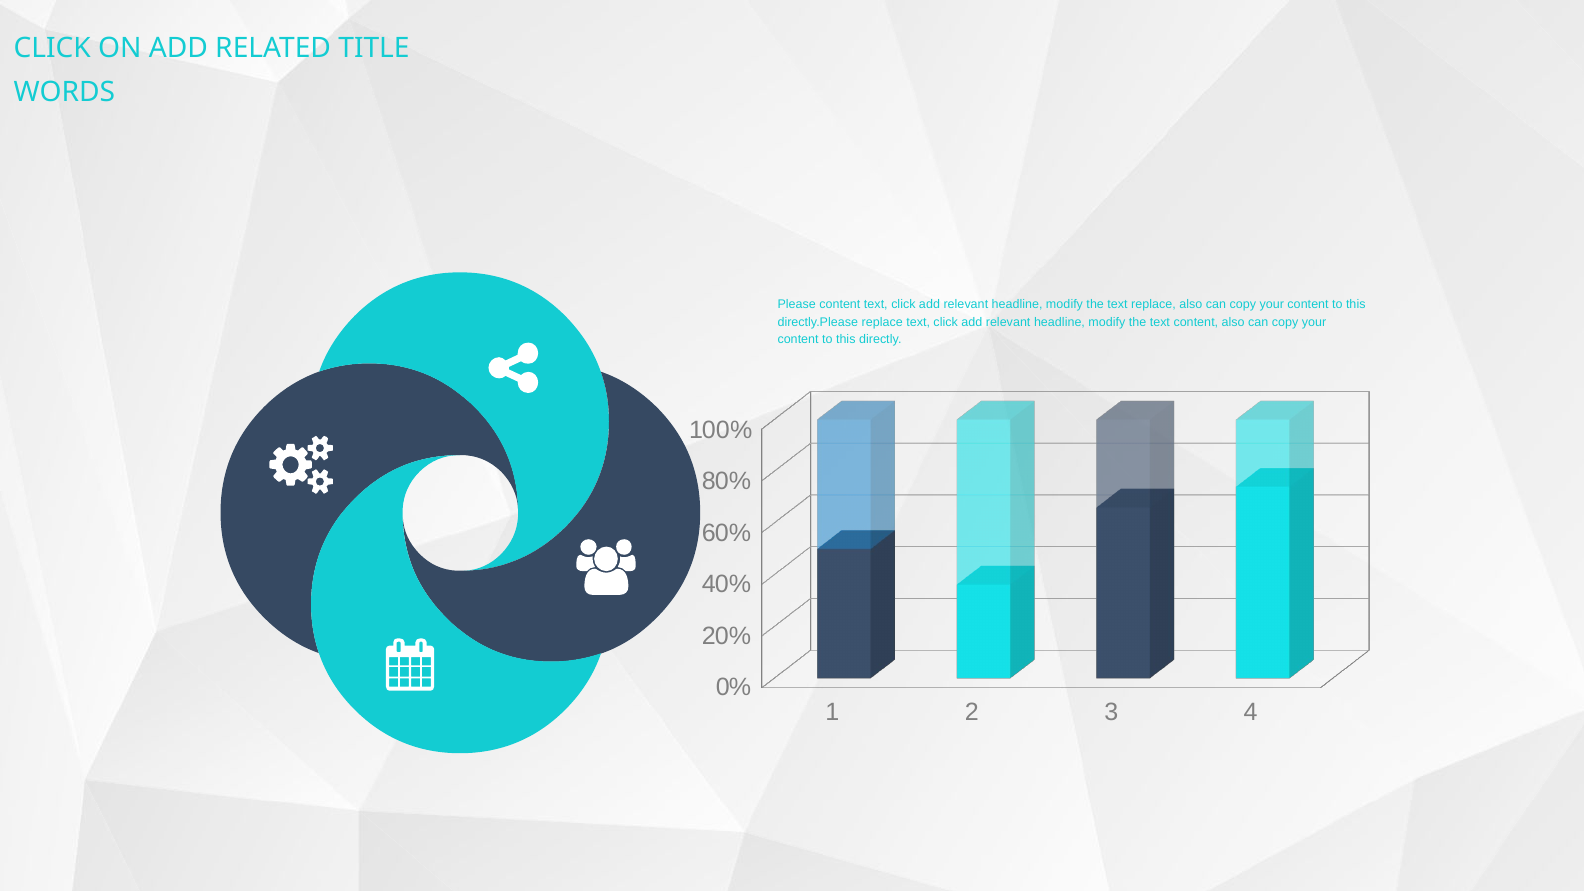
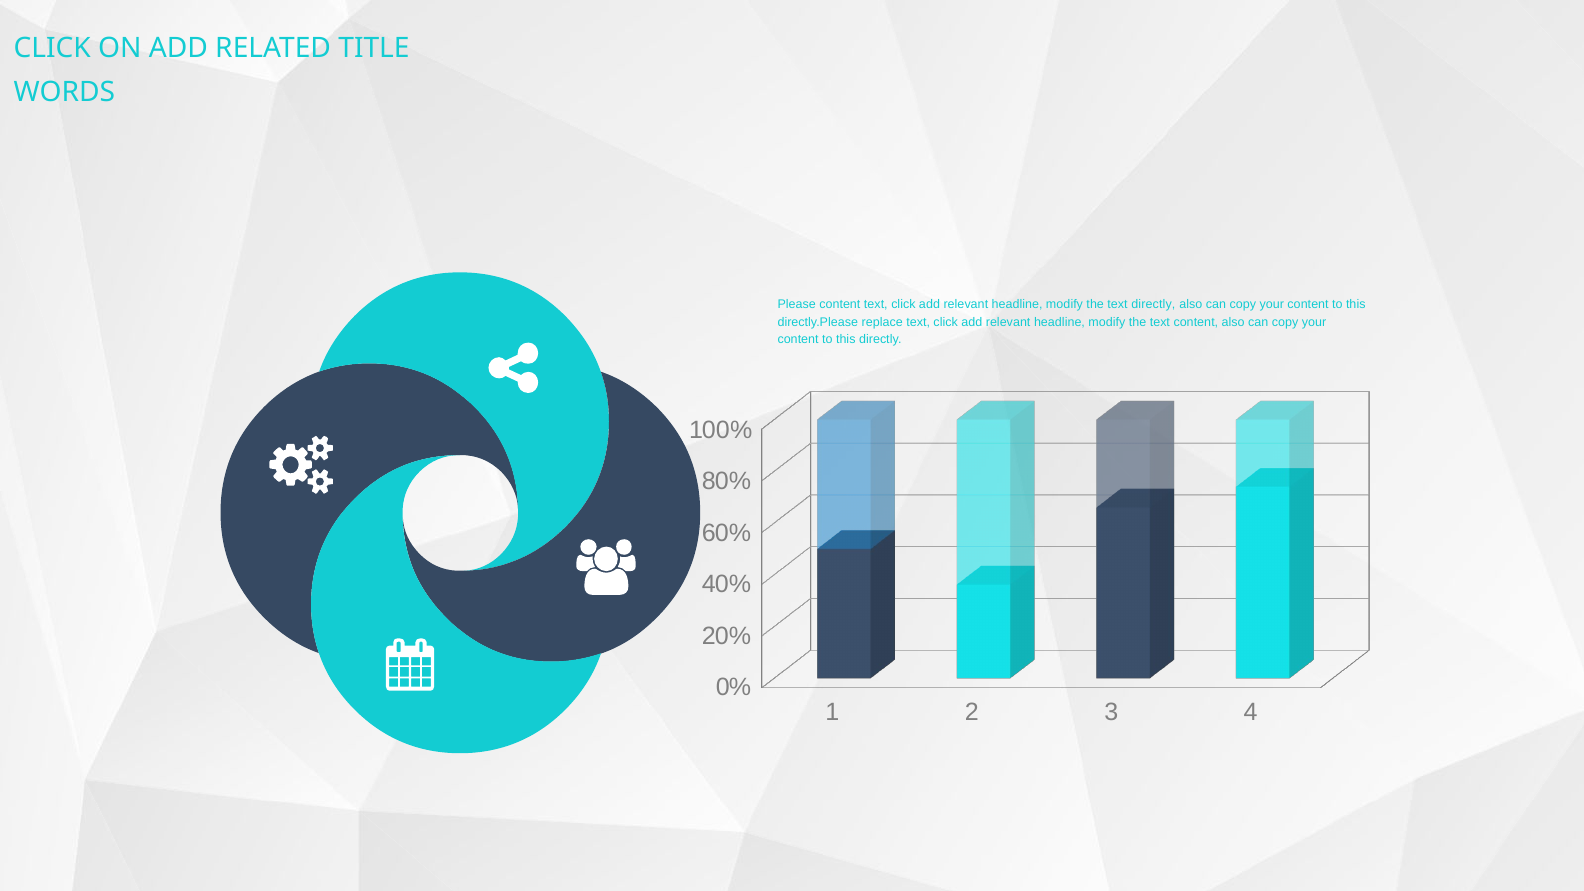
text replace: replace -> directly (1153, 304)
